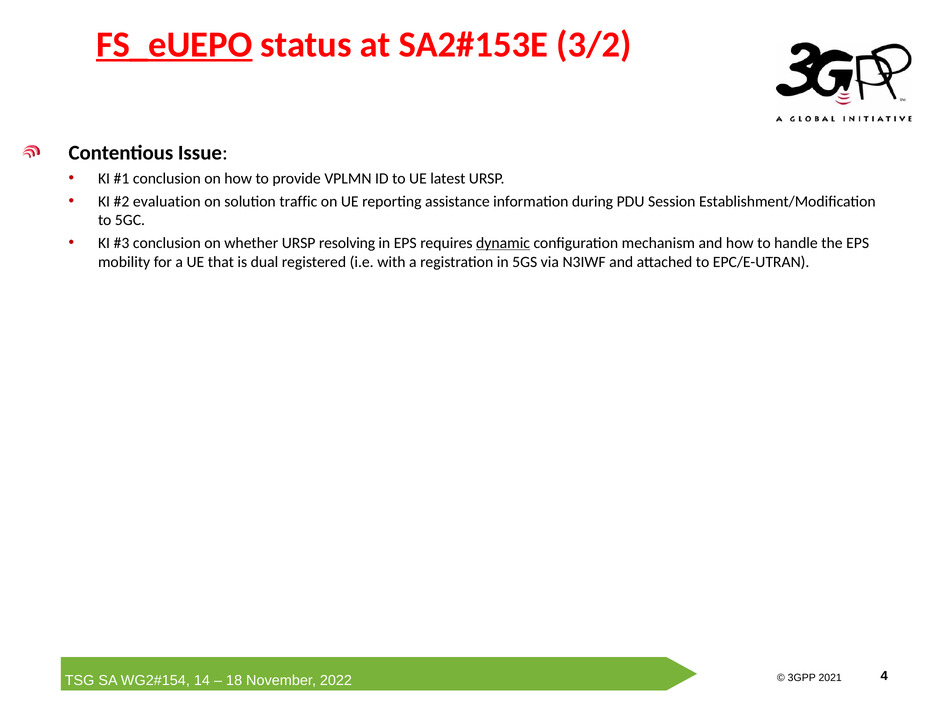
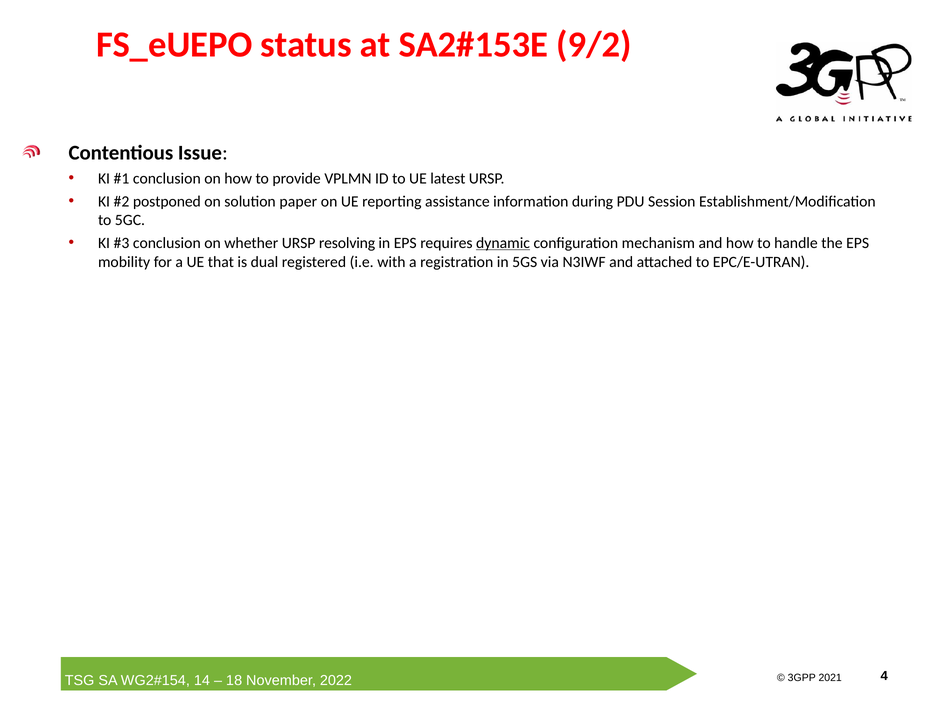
FS_eUEPO underline: present -> none (174, 44)
3/2: 3/2 -> 9/2 (594, 44)
evaluation: evaluation -> postponed (167, 201)
traffic: traffic -> paper (298, 201)
